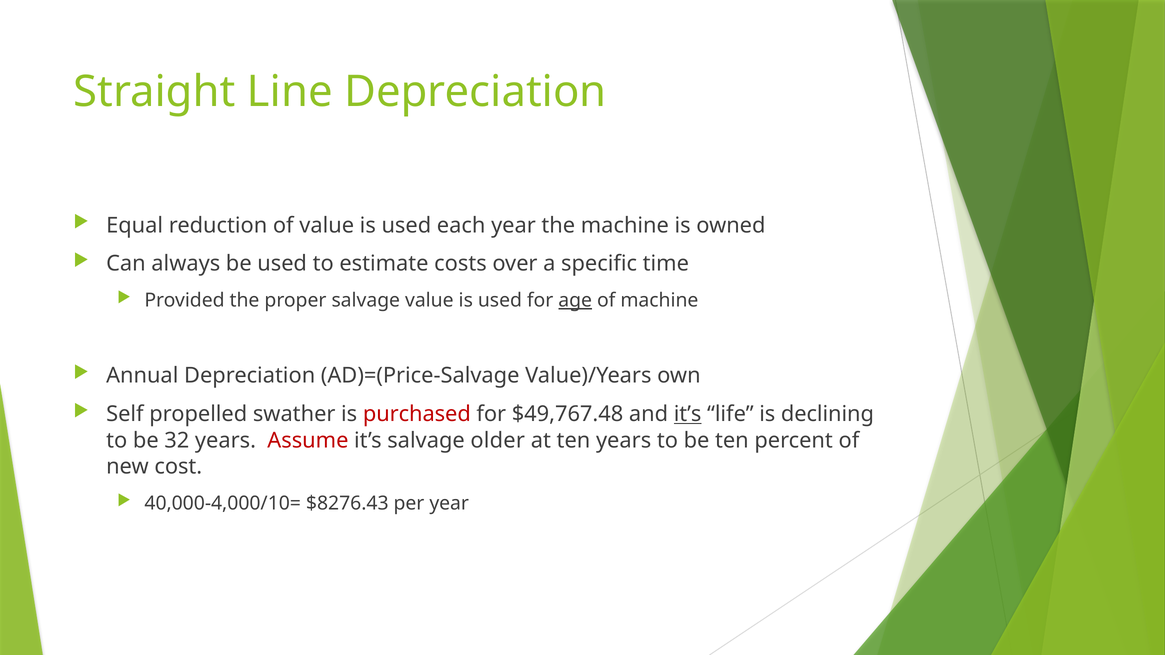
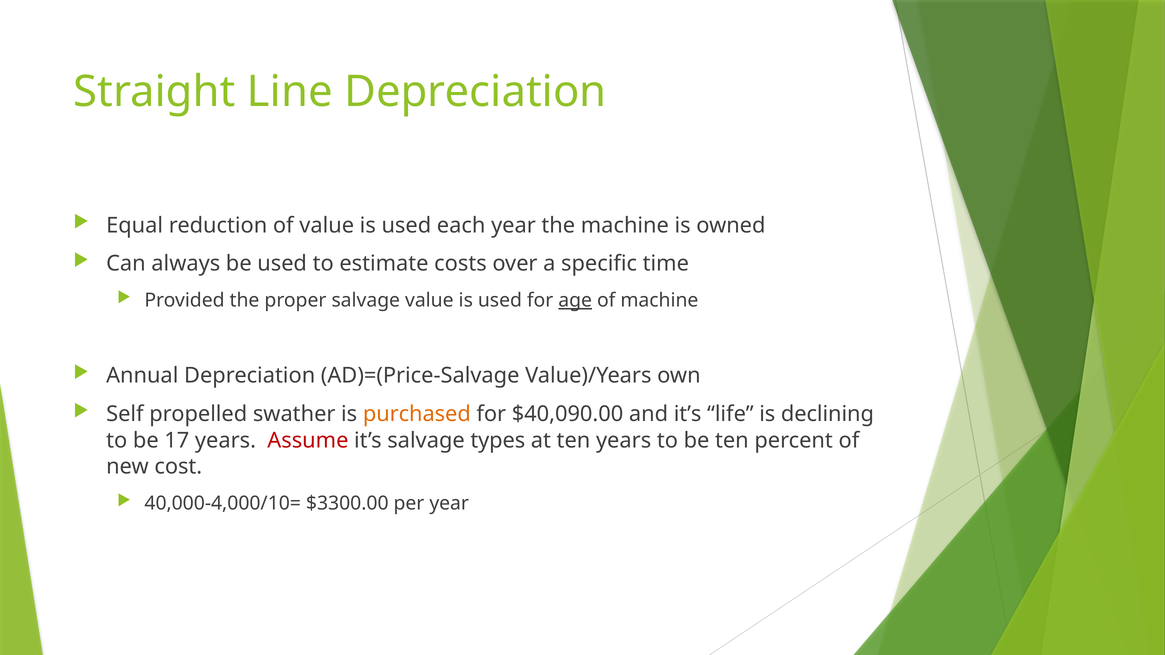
purchased colour: red -> orange (417, 414)
$49,767.48: $49,767.48 -> $40,090.00 (568, 414)
it’s underline: present -> none (688, 414)
32: 32 -> 17 (177, 441)
older: older -> types (498, 441)
$8276.43: $8276.43 -> $3300.00 (347, 503)
